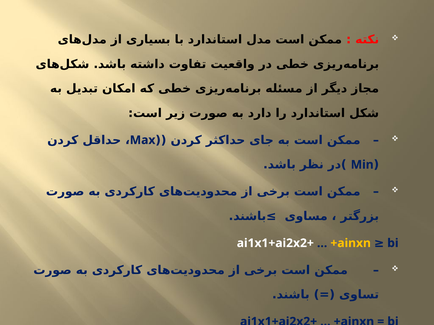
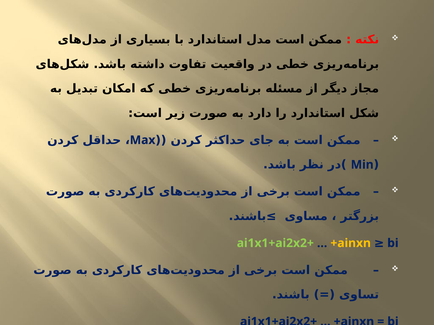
ai1x1+ai2x2+ colour: white -> light green (275, 243)
